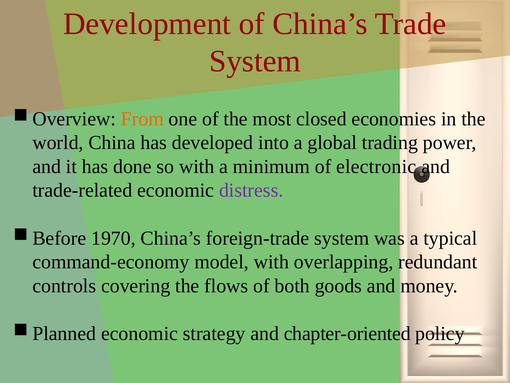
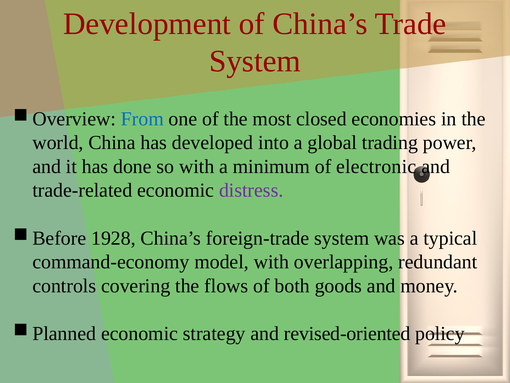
From colour: orange -> blue (142, 119)
1970: 1970 -> 1928 (113, 238)
chapter-oriented: chapter-oriented -> revised-oriented (347, 333)
